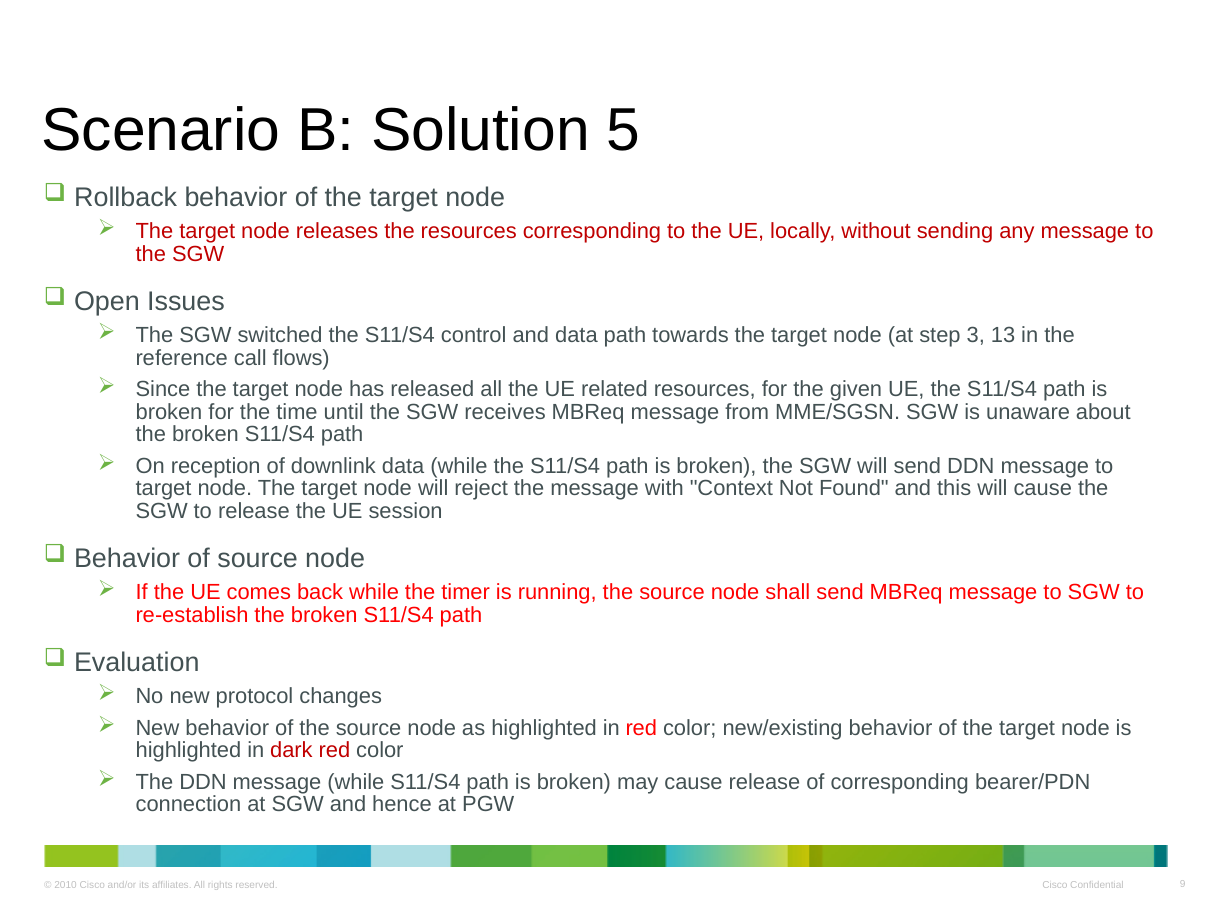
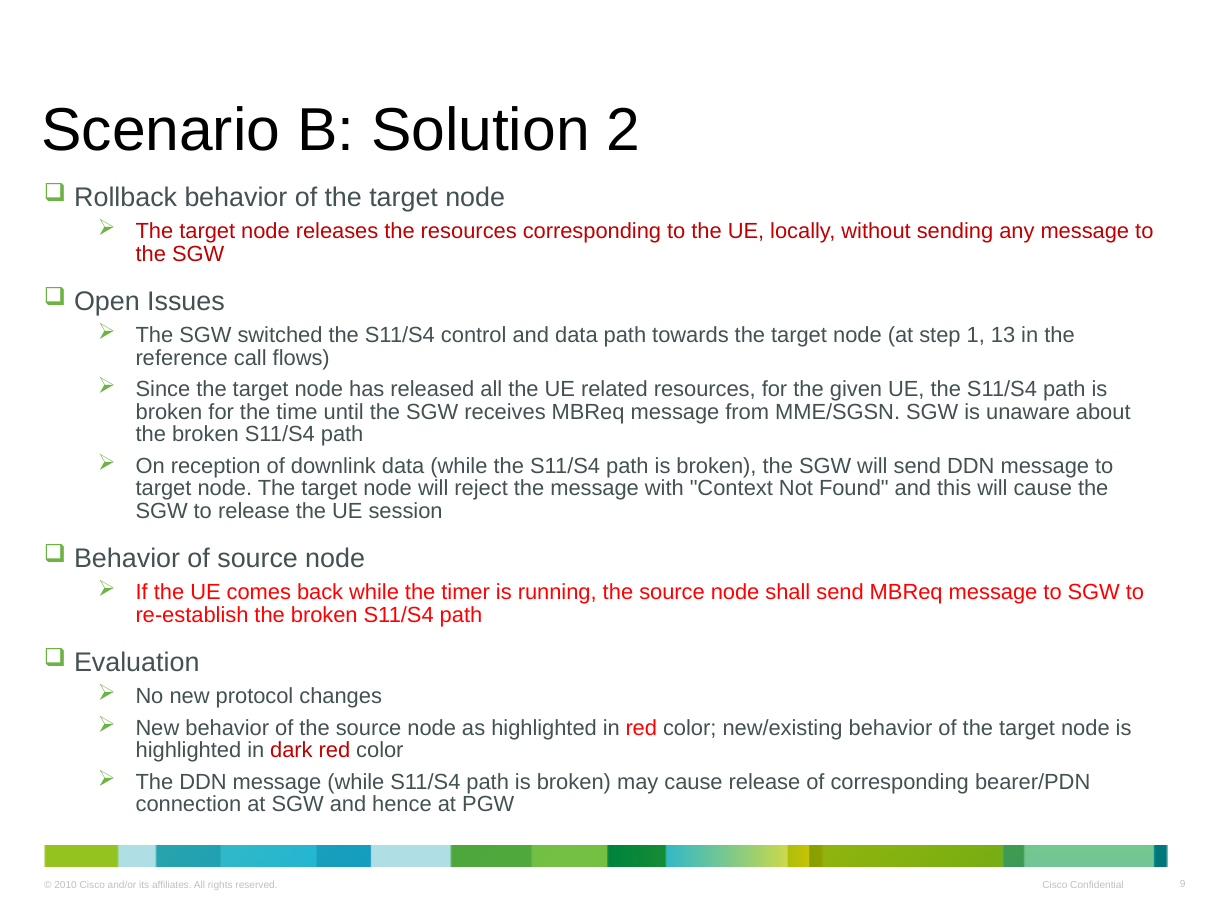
5: 5 -> 2 (623, 131)
3: 3 -> 1 (976, 336)
